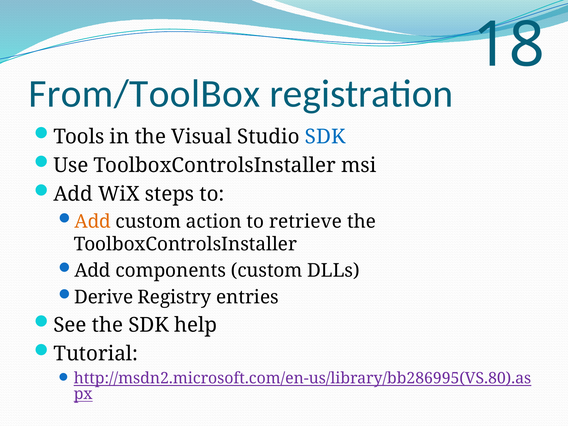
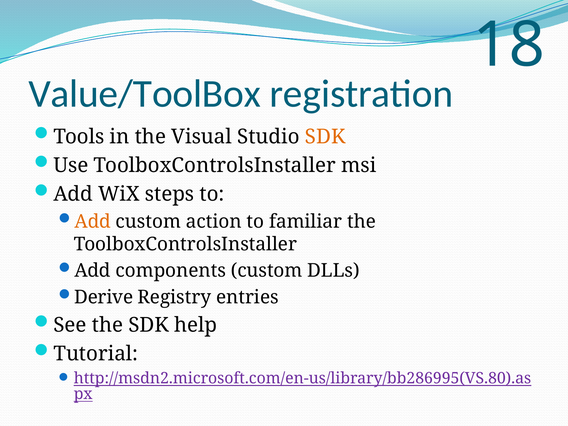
From/ToolBox: From/ToolBox -> Value/ToolBox (145, 94)
SDK colour: blue -> orange (325, 137)
retrieve: retrieve -> familiar (306, 221)
